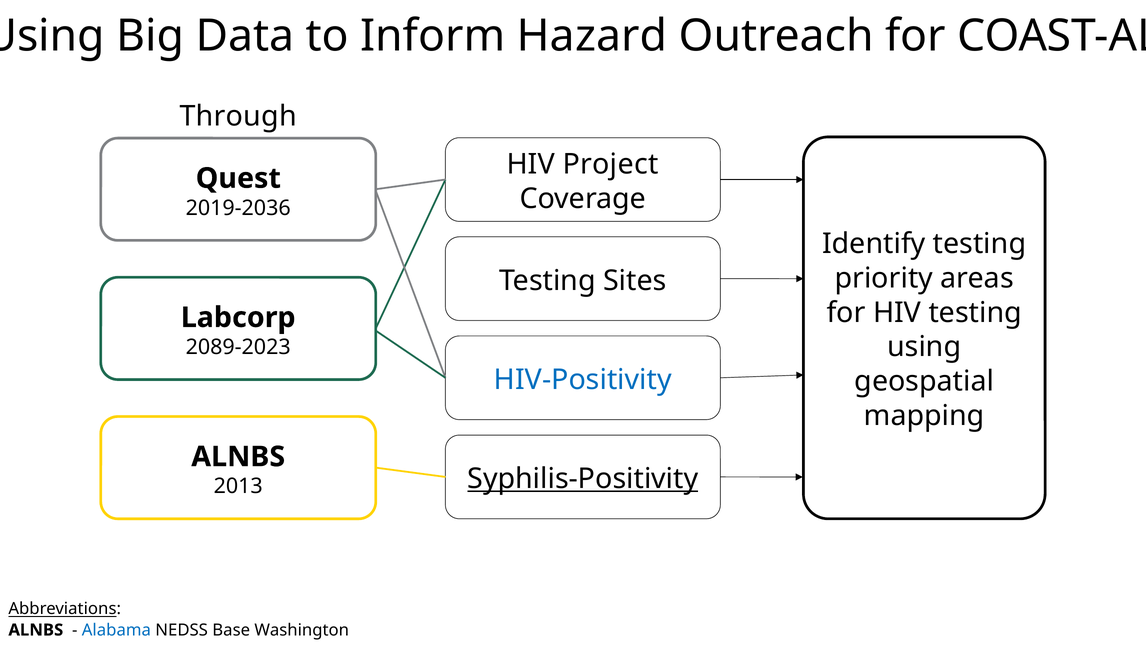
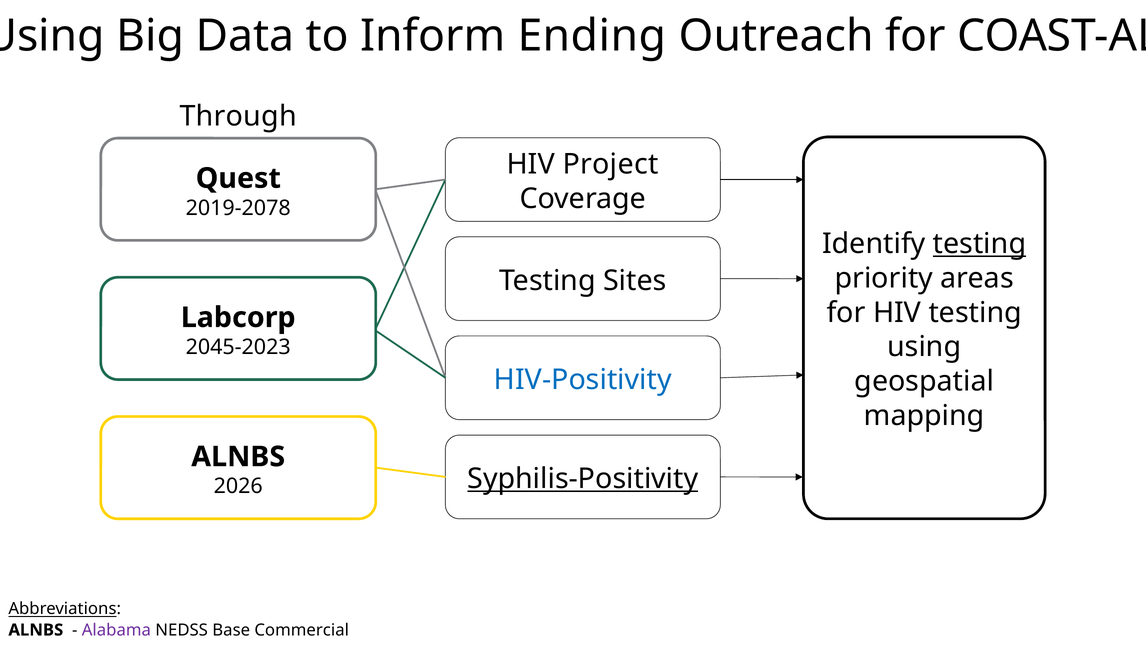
Hazard: Hazard -> Ending (592, 36)
2019-2036: 2019-2036 -> 2019-2078 (238, 208)
testing underline: none -> present (980, 244)
2089-2023: 2089-2023 -> 2045-2023 (238, 347)
2013: 2013 -> 2026 (238, 486)
Alabama colour: blue -> purple (116, 630)
Washington: Washington -> Commercial (302, 630)
